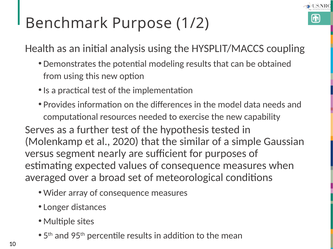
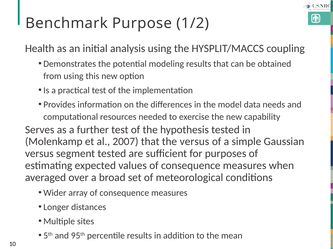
2020: 2020 -> 2007 (125, 142)
the similar: similar -> versus (194, 142)
segment nearly: nearly -> tested (112, 154)
